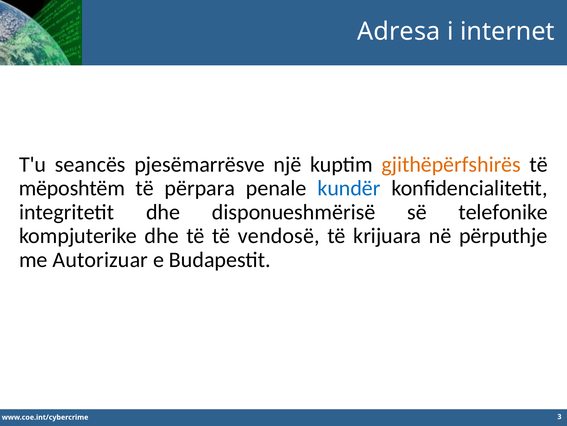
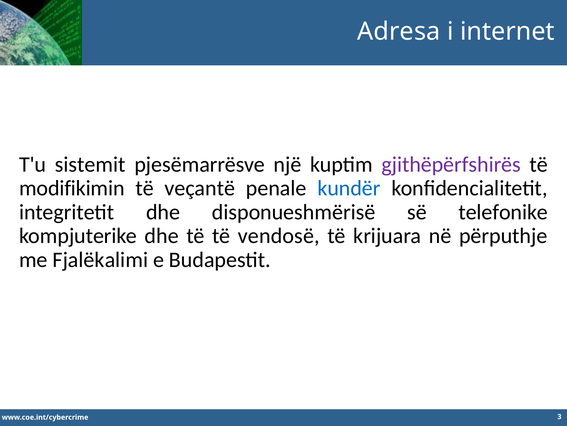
seancës: seancës -> sistemit (90, 164)
gjithëpërfshirës colour: orange -> purple (451, 164)
mëposhtëm: mëposhtëm -> modifikimin (72, 188)
përpara: përpara -> veçantë (200, 188)
Autorizuar: Autorizuar -> Fjalëkalimi (100, 259)
